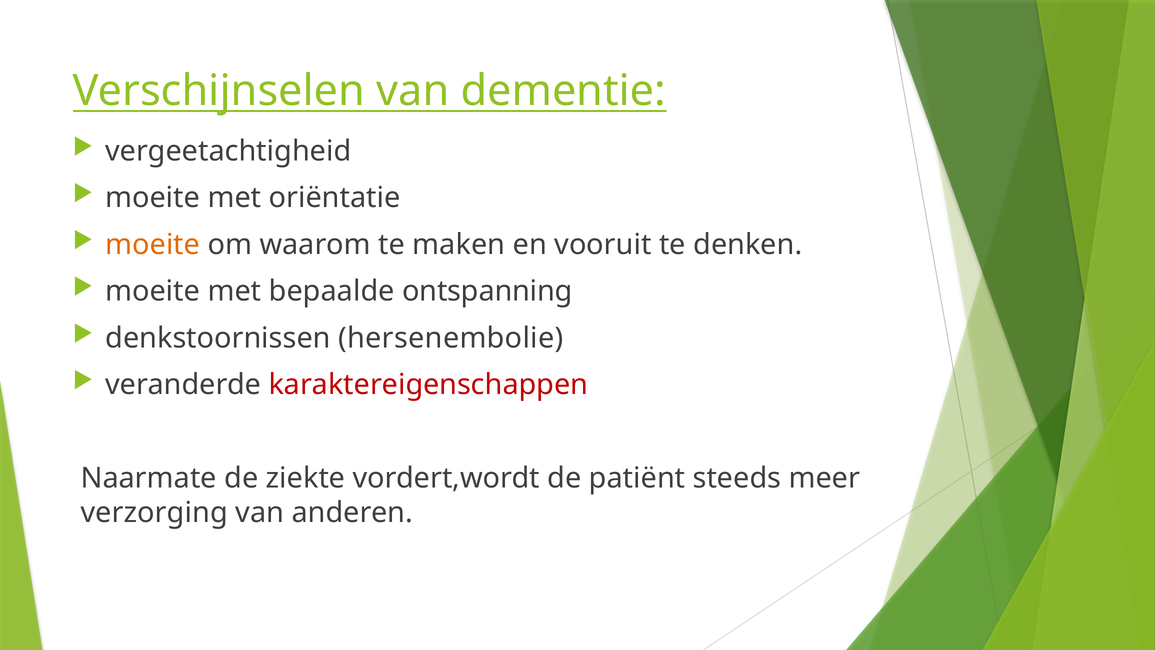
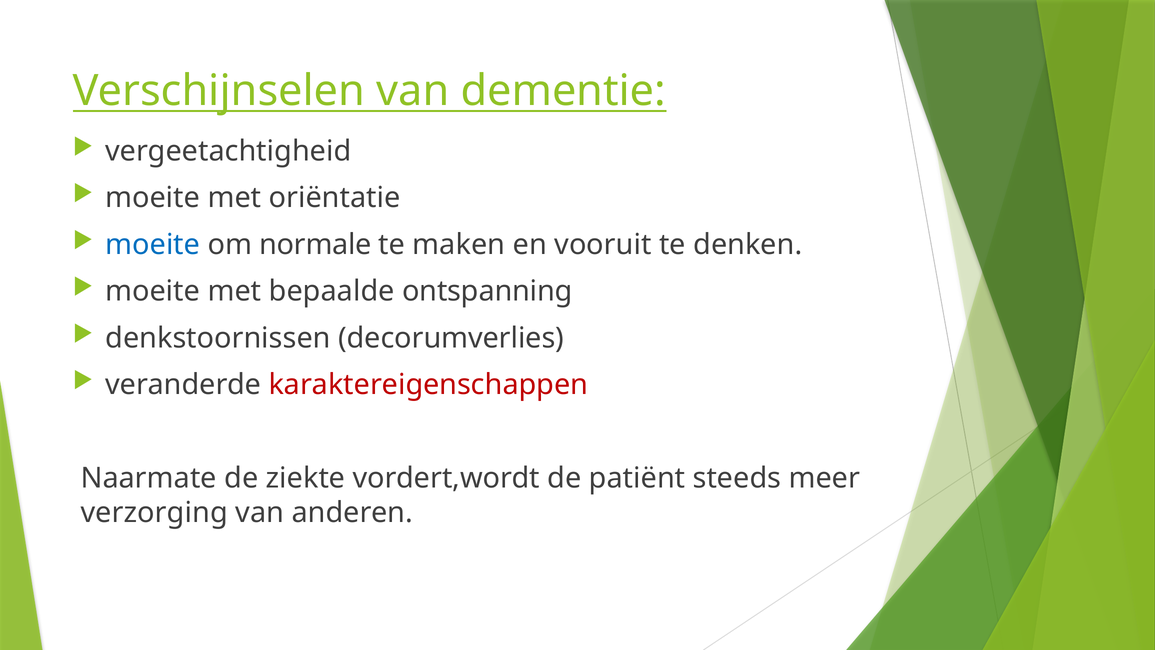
moeite colour: orange -> blue (153, 245)
waarom: waarom -> normale (315, 245)
hersenembolie: hersenembolie -> decorumverlies (451, 338)
